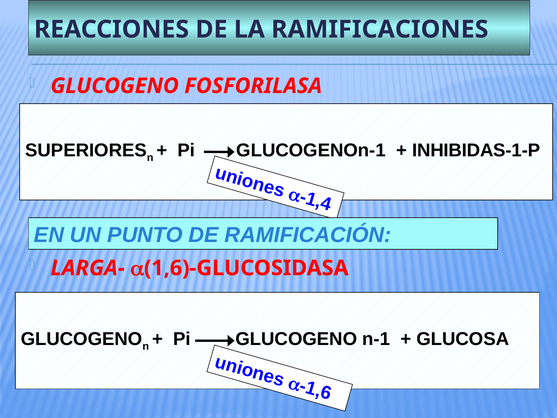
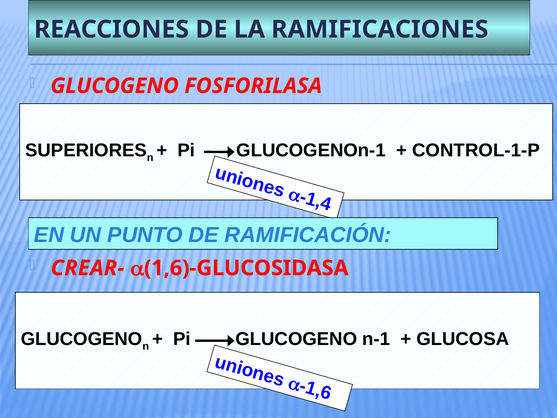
INHIBIDAS-1-P: INHIBIDAS-1-P -> CONTROL-1-P (476, 150)
LARGA-: LARGA- -> CREAR- (88, 268)
